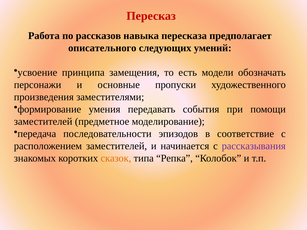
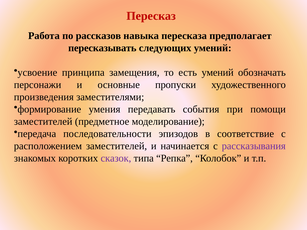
описательного: описательного -> пересказывать (102, 48)
есть модели: модели -> умений (218, 73)
сказок colour: orange -> purple (116, 159)
